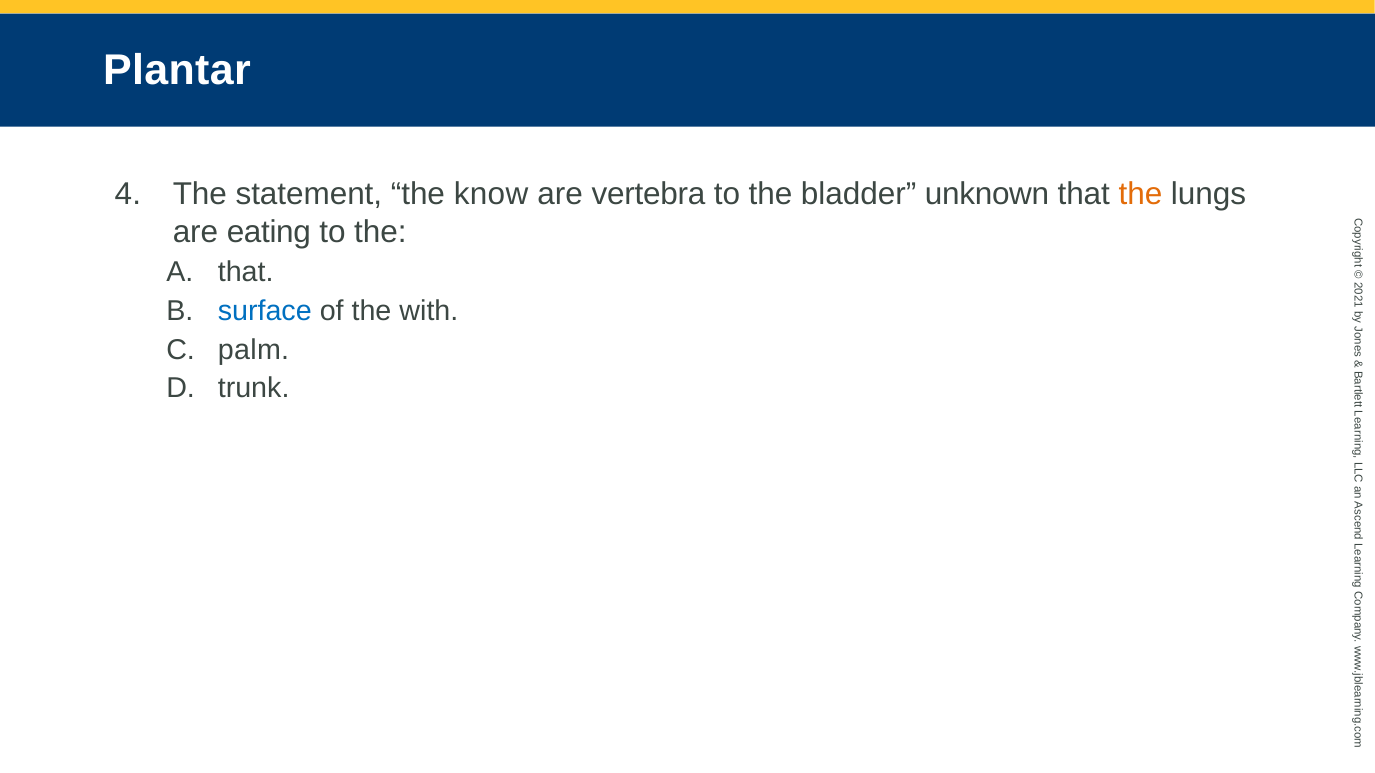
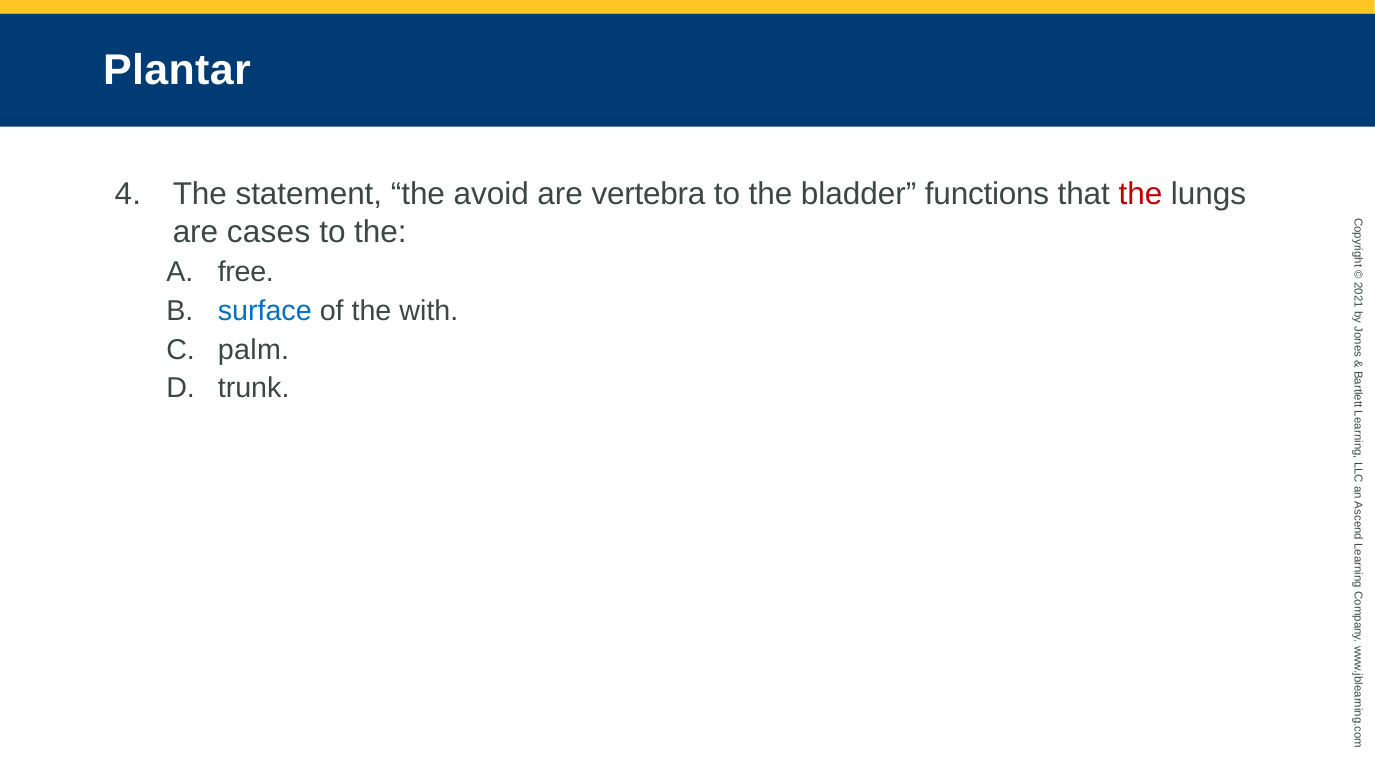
know: know -> avoid (491, 194)
unknown: unknown -> functions (987, 194)
the colour: orange -> red (1141, 194)
eating: eating -> cases (269, 232)
that: that -> free (246, 272)
